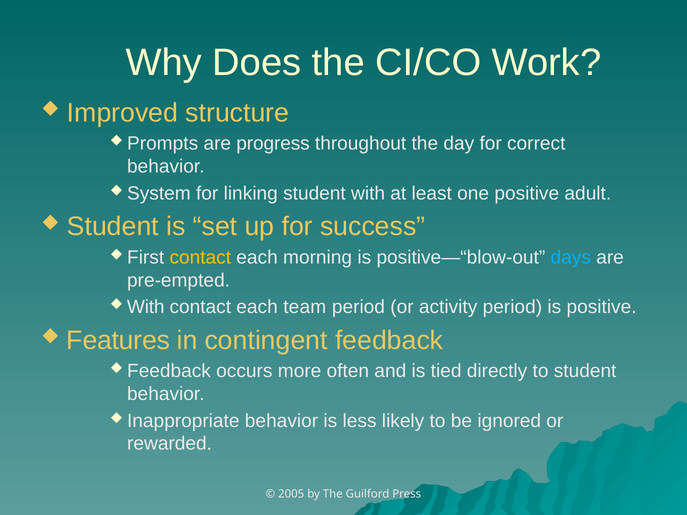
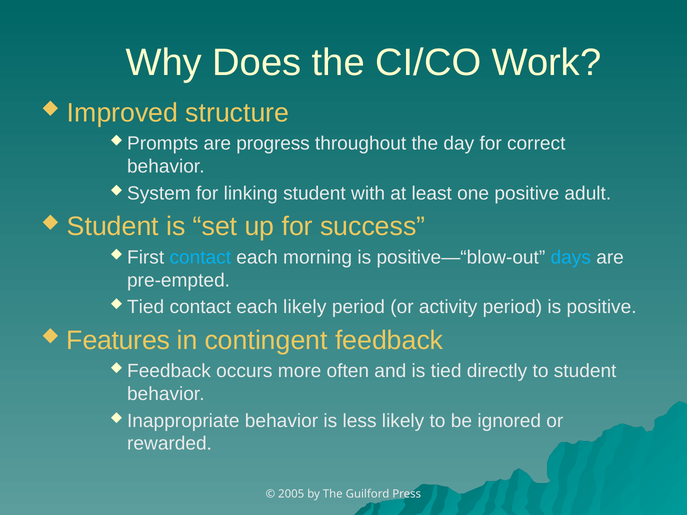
contact colour: yellow -> light blue (200, 258)
With: With -> Tied (146, 307)
each team: team -> likely (305, 307)
